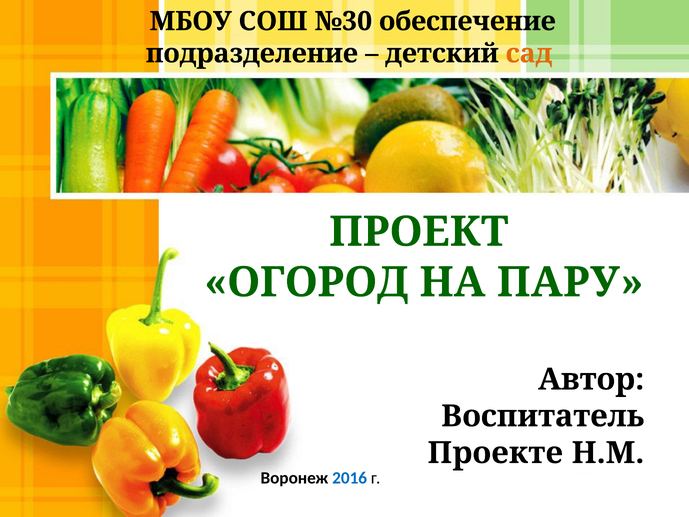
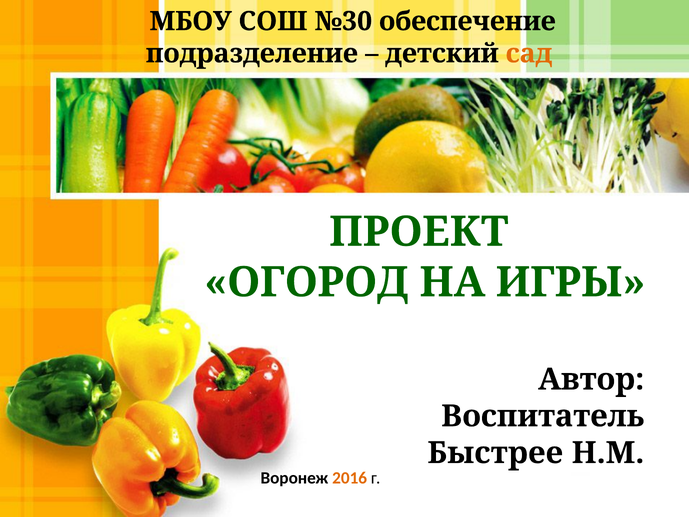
ПАРУ: ПАРУ -> ИГРЫ (571, 282)
Проекте: Проекте -> Быстрее (495, 453)
2016 colour: blue -> orange (350, 478)
